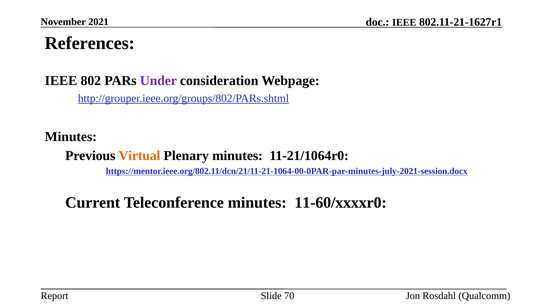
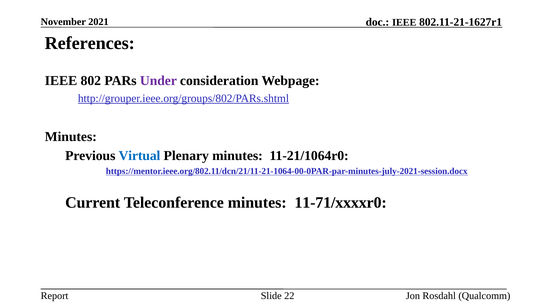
Virtual colour: orange -> blue (139, 155)
11-60/xxxxr0: 11-60/xxxxr0 -> 11-71/xxxxr0 (341, 202)
70: 70 -> 22 (289, 295)
